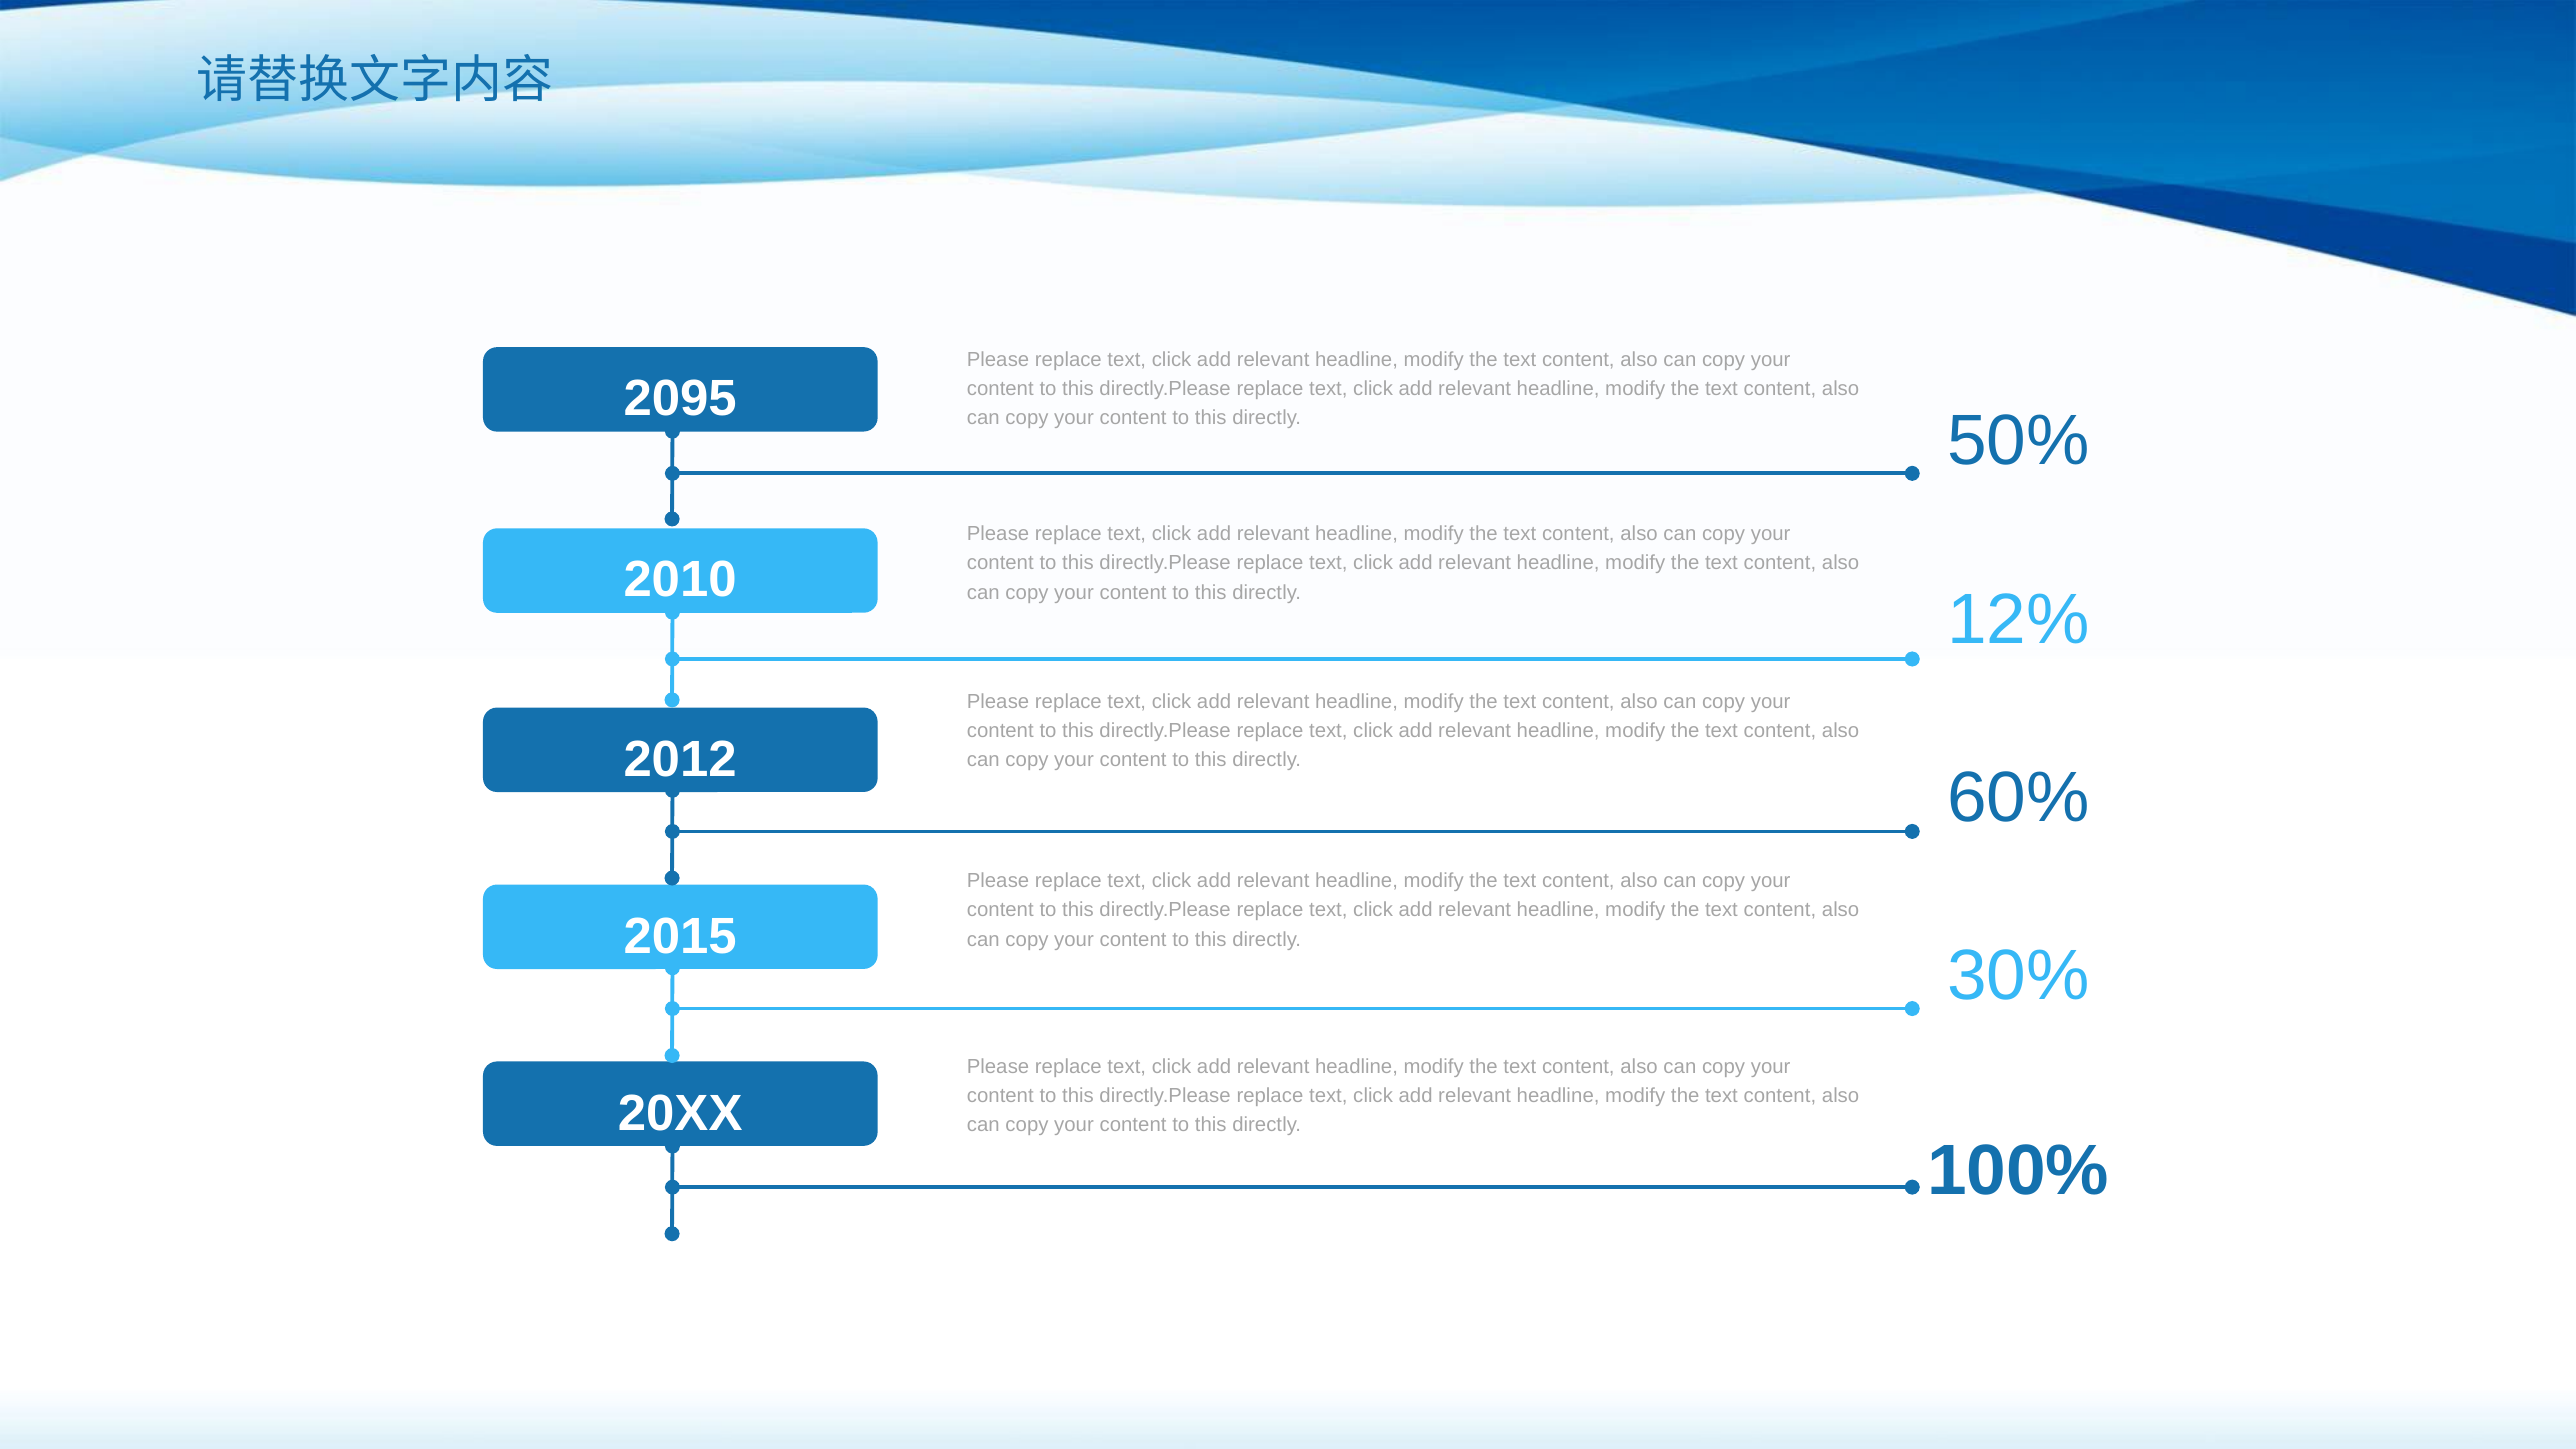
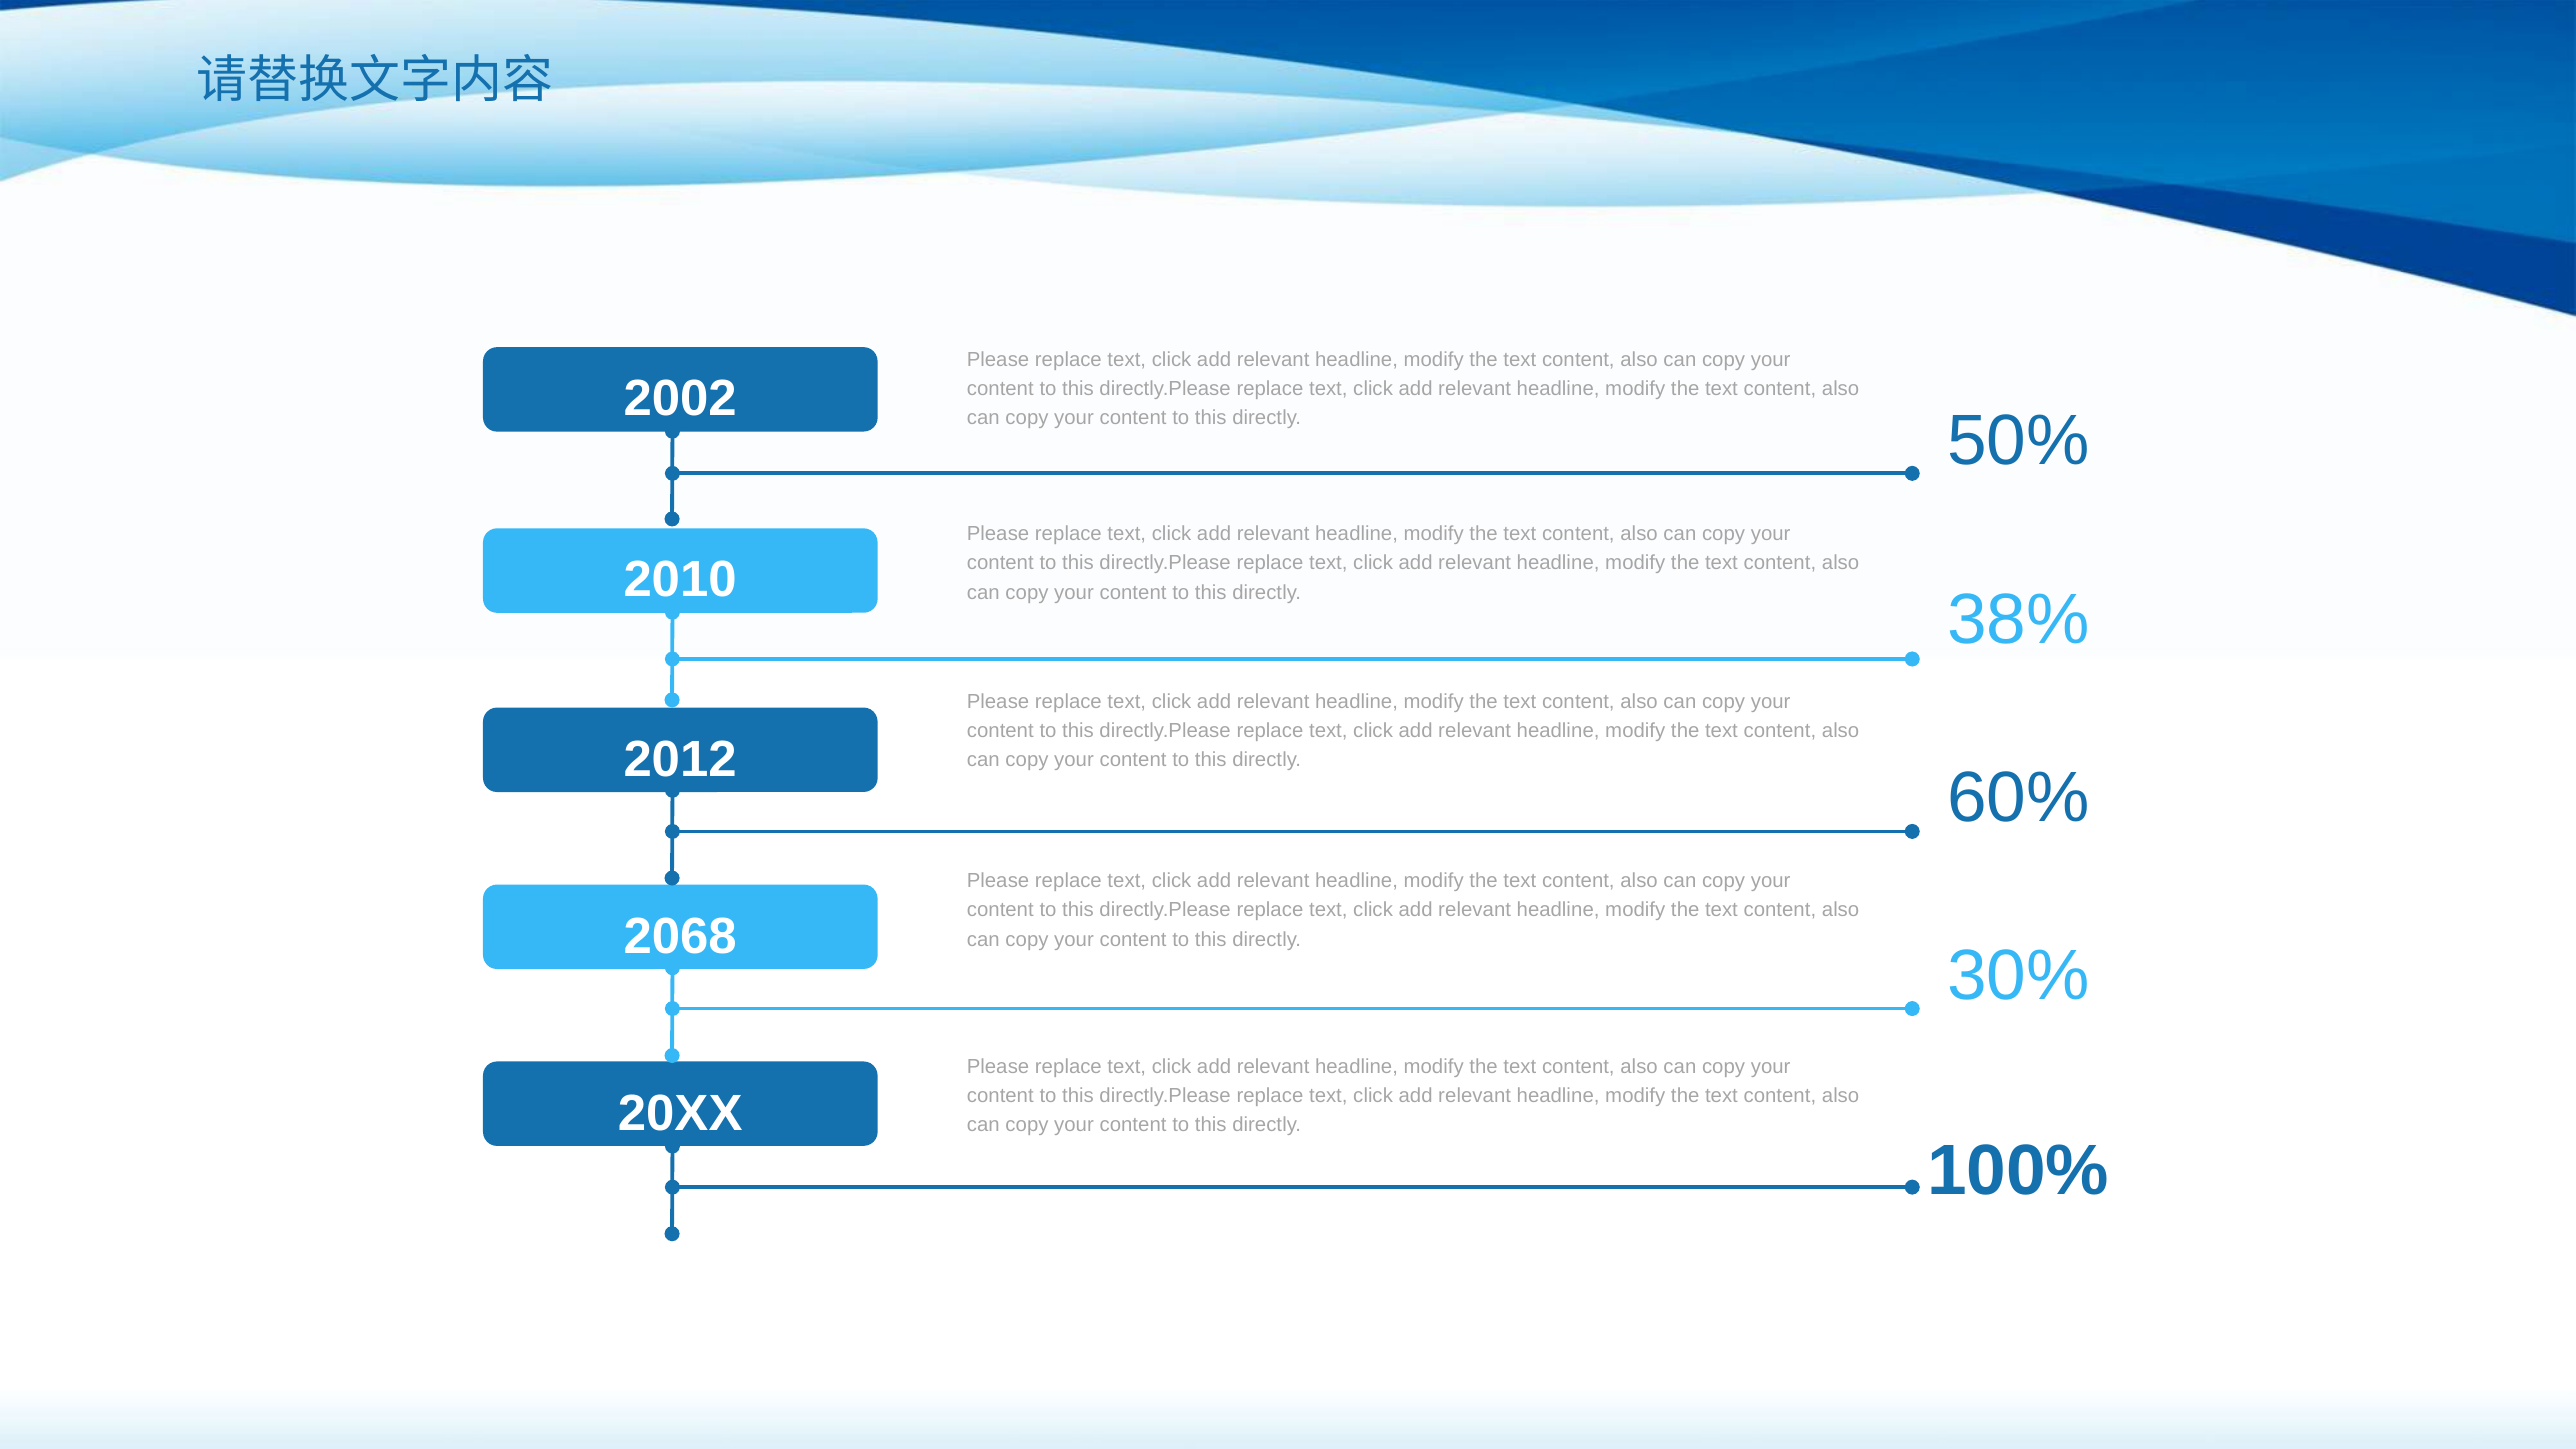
2095: 2095 -> 2002 (680, 399)
12%: 12% -> 38% (2018, 619)
2015: 2015 -> 2068 (680, 936)
